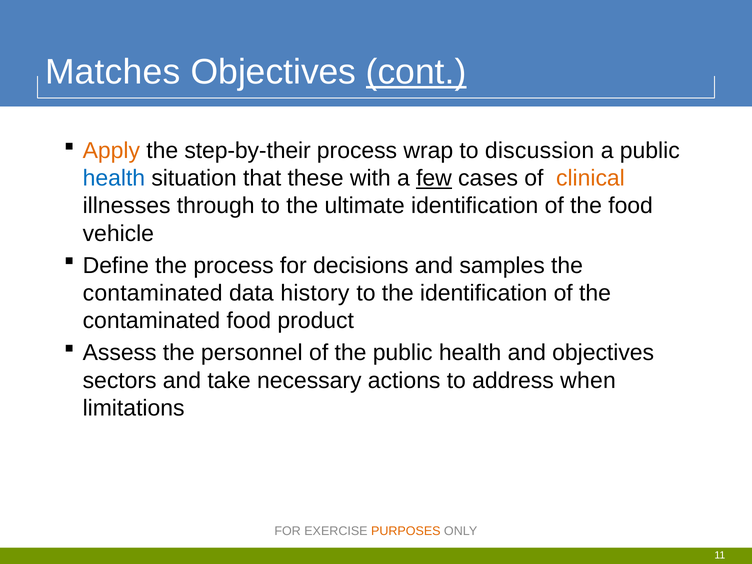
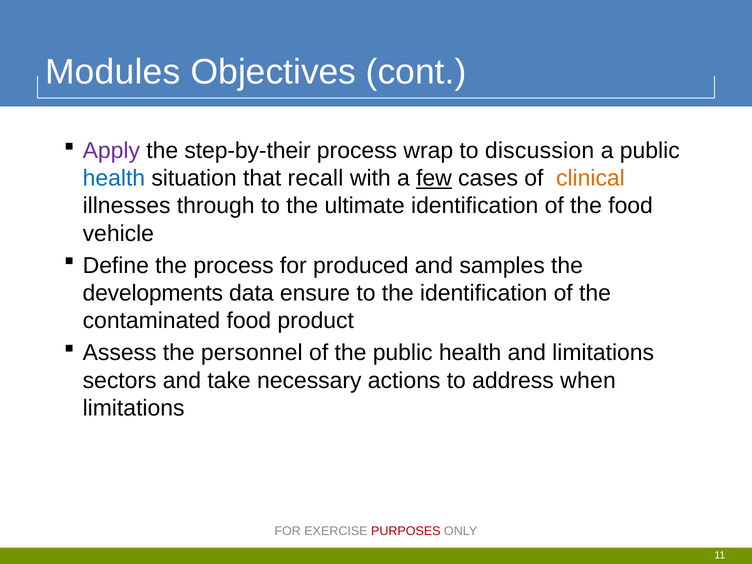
Matches: Matches -> Modules (113, 72)
cont underline: present -> none (416, 72)
Apply colour: orange -> purple (111, 151)
these: these -> recall (315, 178)
decisions: decisions -> produced (361, 266)
contaminated: contaminated -> developments (153, 293)
history: history -> ensure (315, 293)
and objectives: objectives -> limitations (603, 353)
PURPOSES colour: orange -> red (406, 531)
